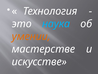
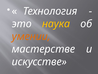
наука colour: light blue -> yellow (56, 24)
